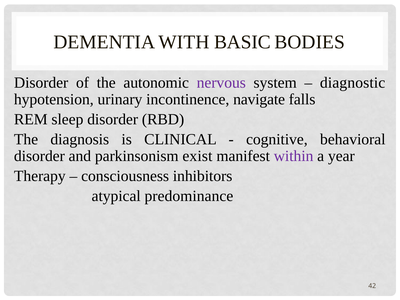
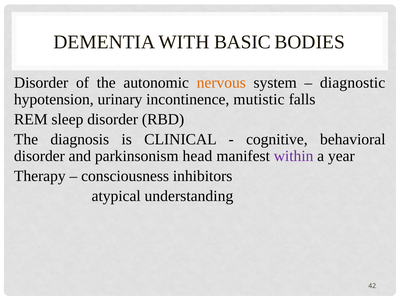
nervous colour: purple -> orange (221, 83)
navigate: navigate -> mutistic (259, 99)
exist: exist -> head (197, 156)
predominance: predominance -> understanding (189, 196)
